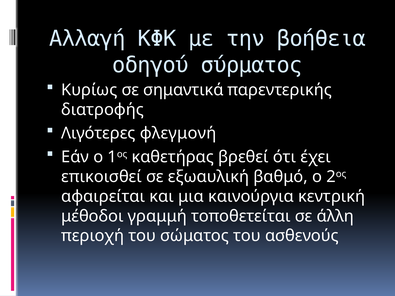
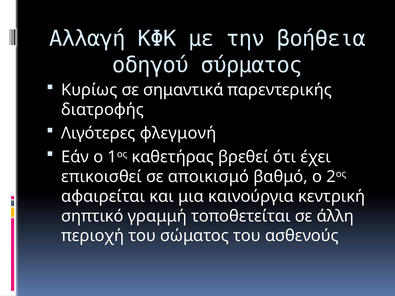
εξωαυλική: εξωαυλική -> αποικισμό (209, 177)
μέθοδοι: μέθοδοι -> σηπτικό (92, 216)
